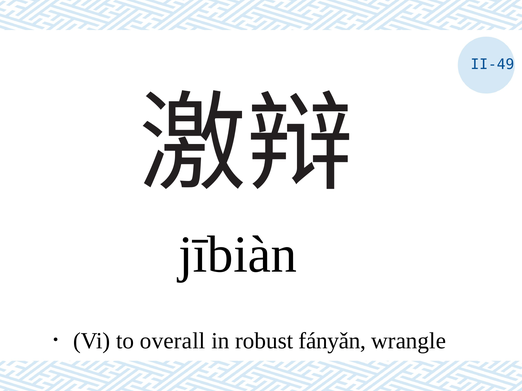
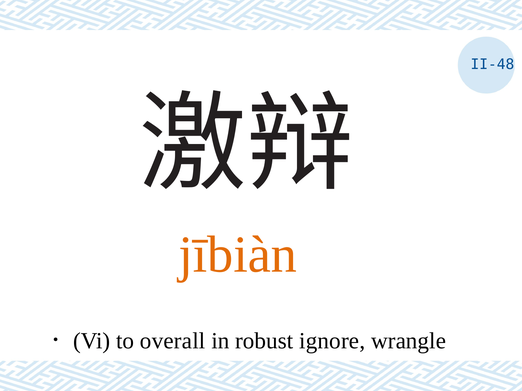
II-49: II-49 -> II-48 (492, 64)
jībiàn colour: black -> orange (238, 255)
fányǎn: fányǎn -> ignore (332, 341)
